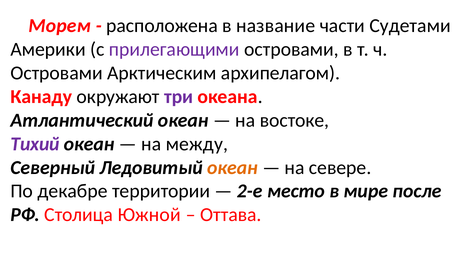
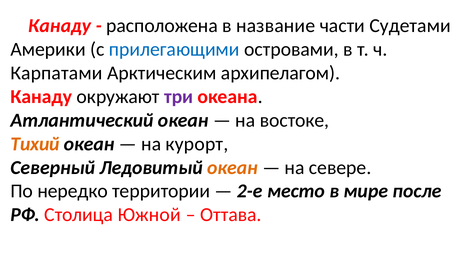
Морем: Морем -> Канаду (60, 26)
прилегающими colour: purple -> blue (174, 49)
Островами: Островами -> Карпатами (56, 73)
Тихий colour: purple -> orange (35, 144)
между: между -> курорт (197, 144)
декабре: декабре -> нередко (73, 191)
